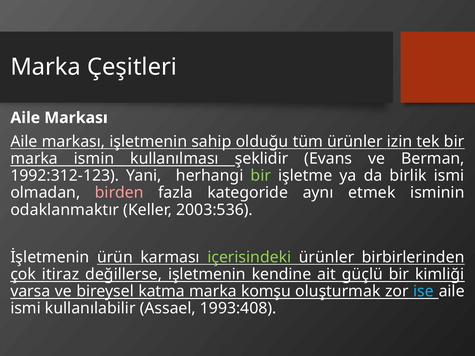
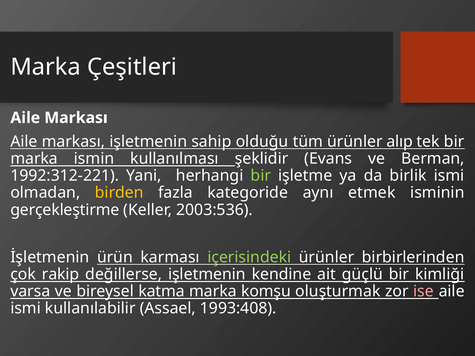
izin: izin -> alıp (400, 142)
1992:312-123: 1992:312-123 -> 1992:312-221 (65, 176)
birden colour: pink -> yellow (119, 193)
odaklanmaktır: odaklanmaktır -> gerçekleştirme (65, 210)
itiraz: itiraz -> rakip (61, 274)
ise colour: light blue -> pink (424, 292)
